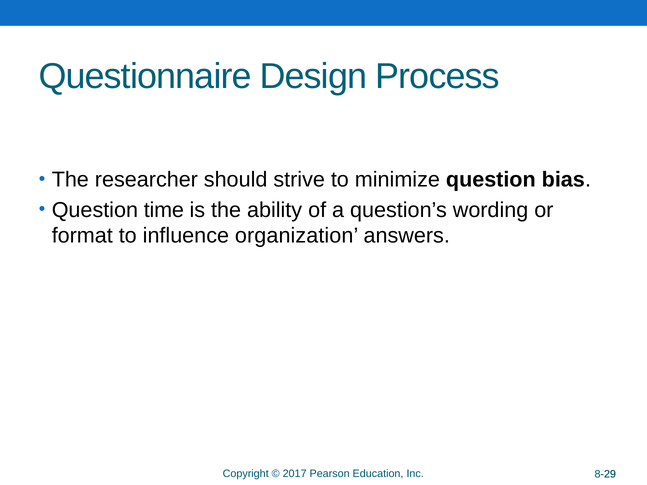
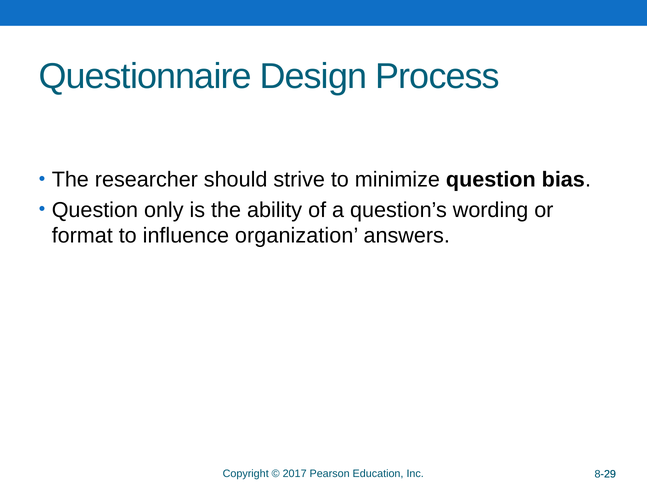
time: time -> only (164, 210)
